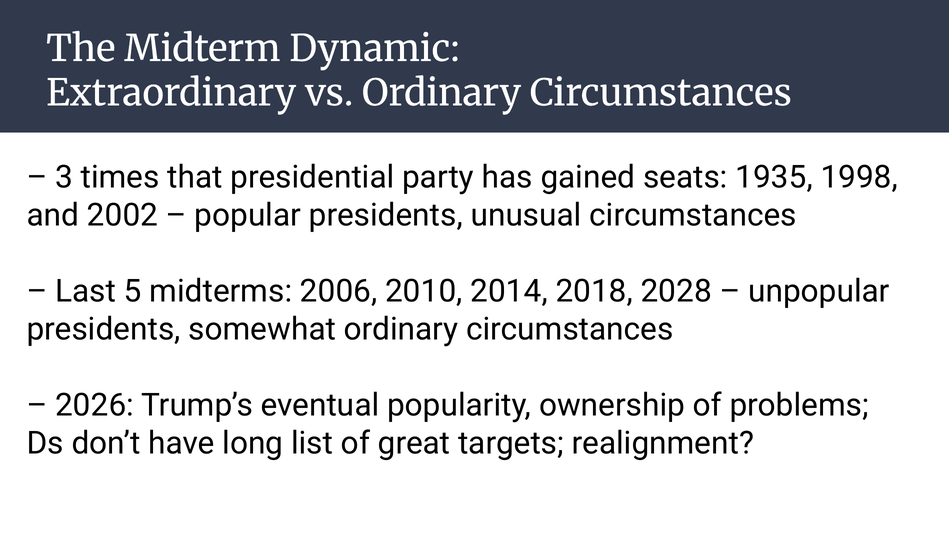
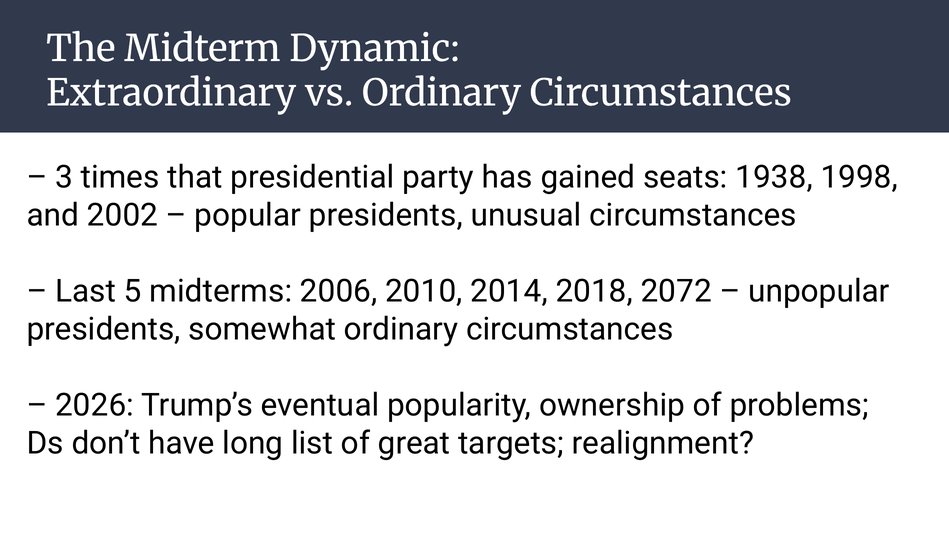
1935: 1935 -> 1938 (774, 177)
2028: 2028 -> 2072 (676, 291)
